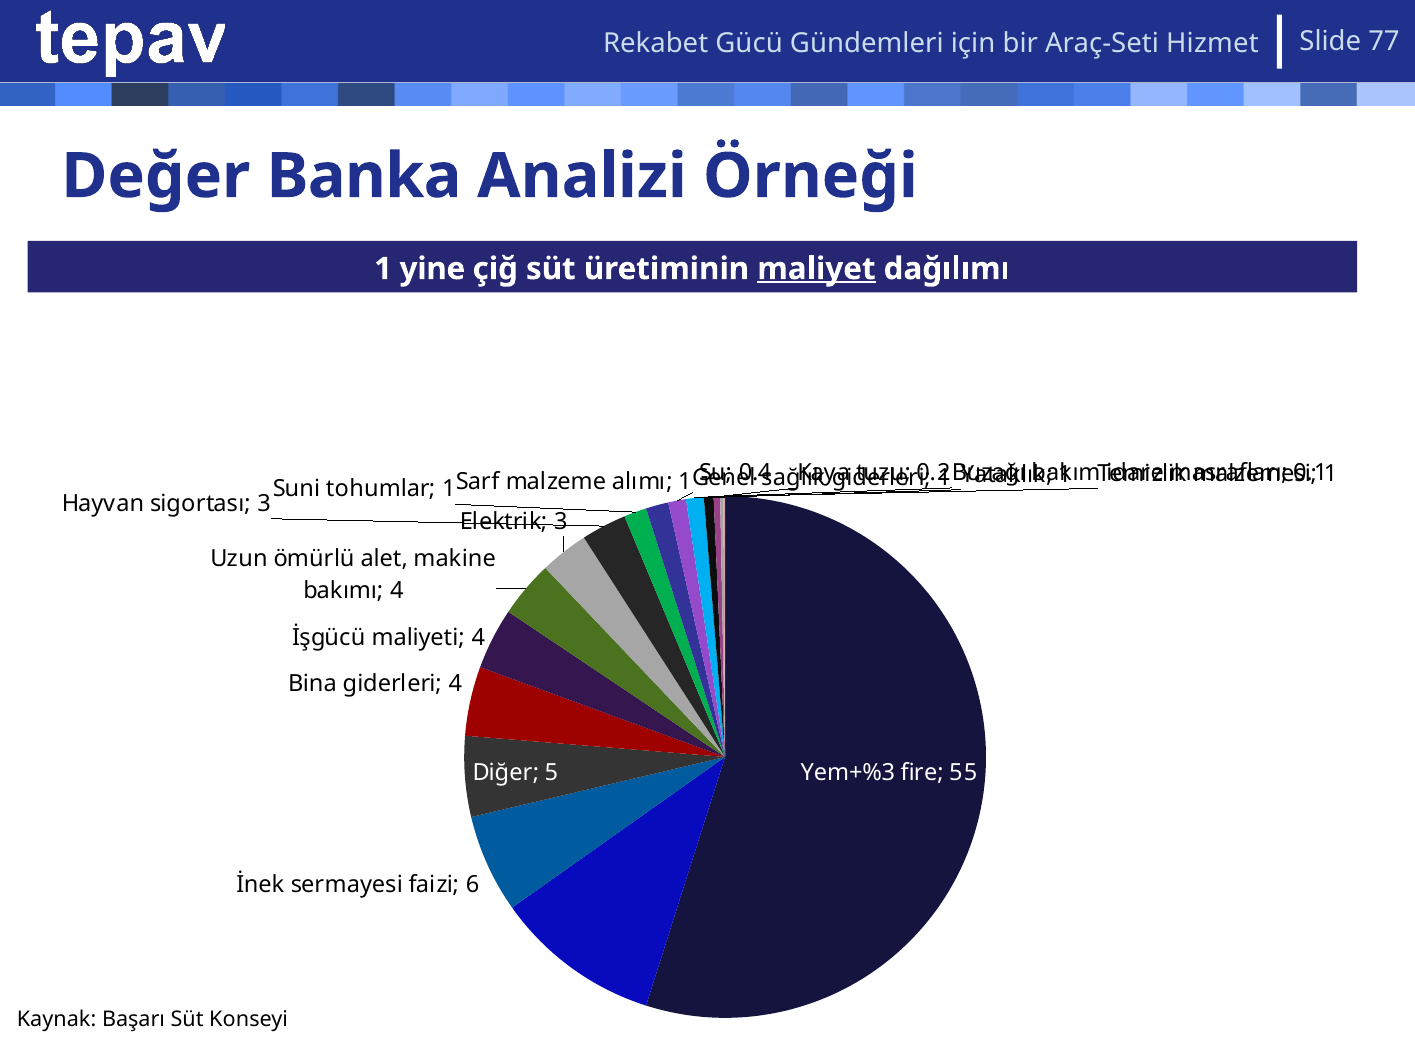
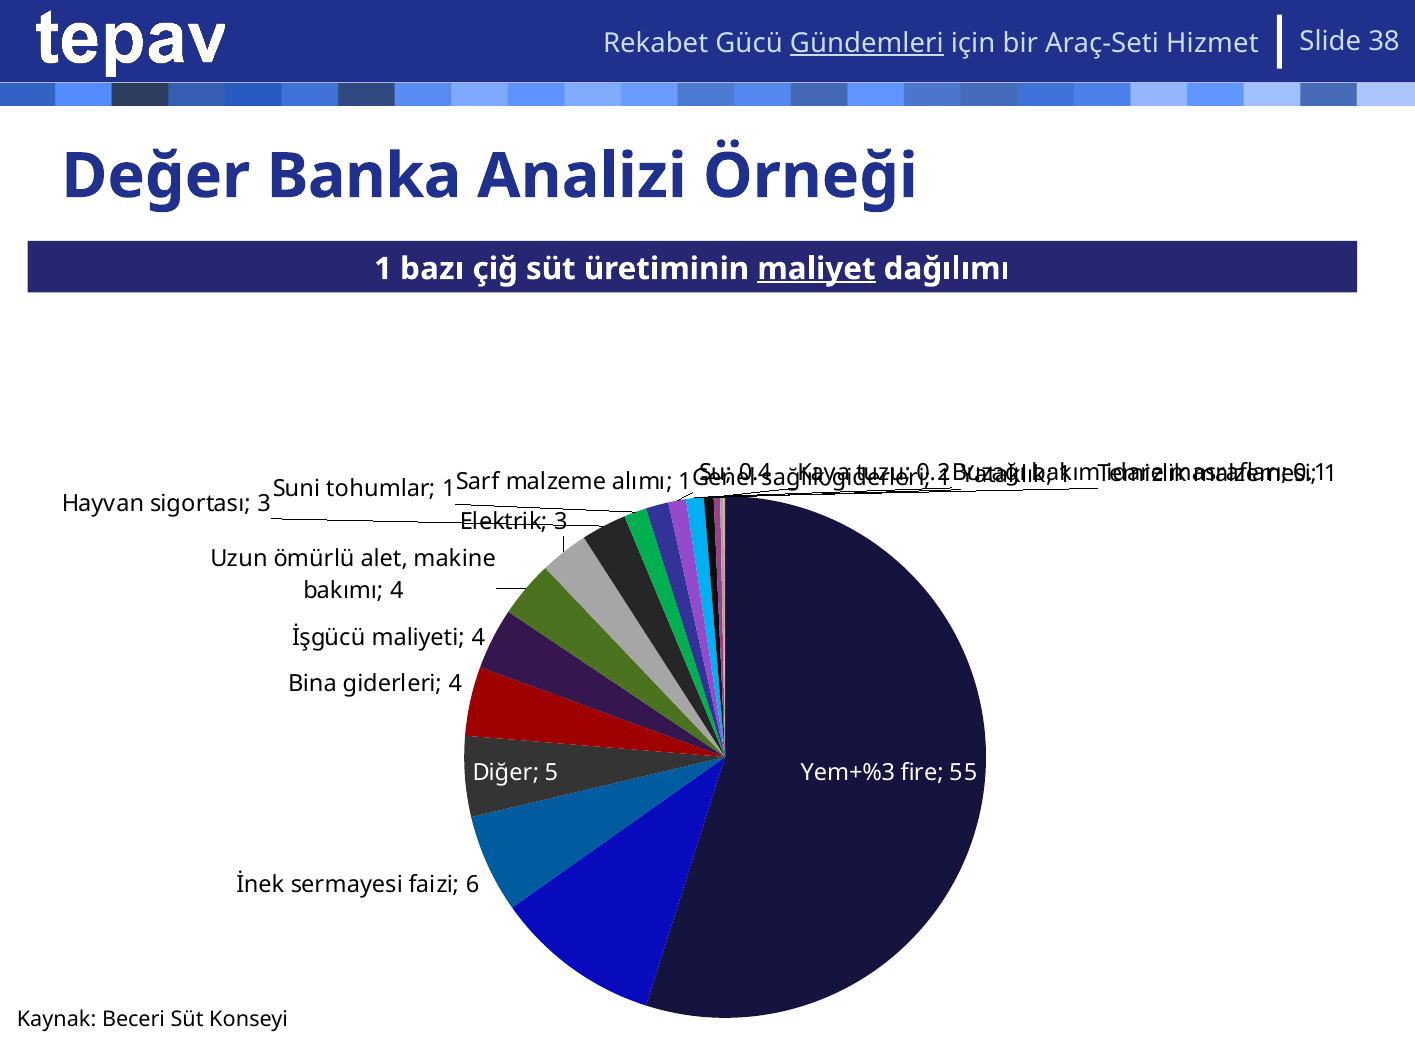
77: 77 -> 38 (1384, 41)
Gündemleri underline: none -> present (867, 43)
yine: yine -> bazı (432, 269)
Başarı: Başarı -> Beceri (134, 1020)
